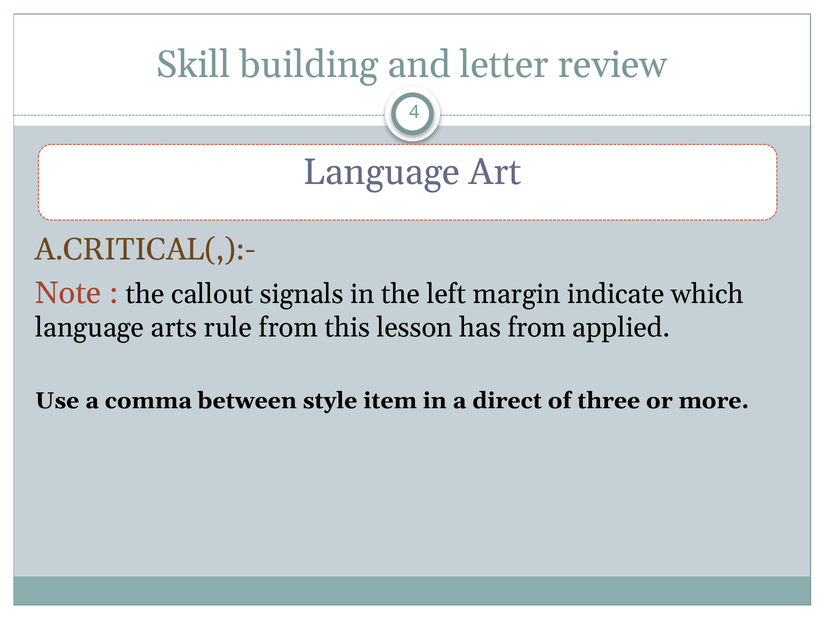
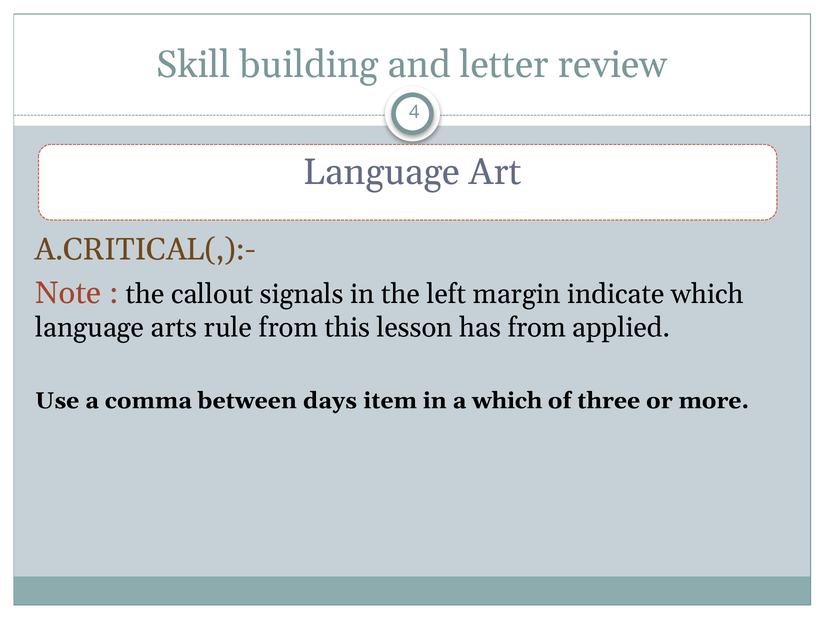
style: style -> days (330, 401)
a direct: direct -> which (507, 401)
